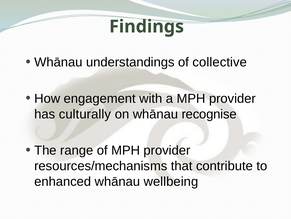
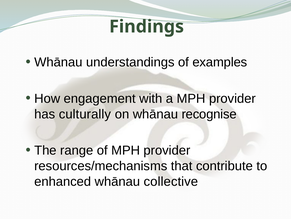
collective: collective -> examples (220, 62)
wellbeing: wellbeing -> collective (171, 181)
